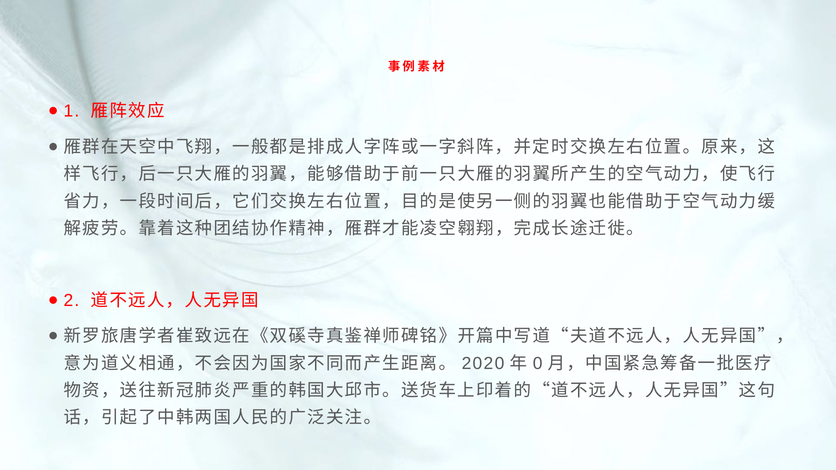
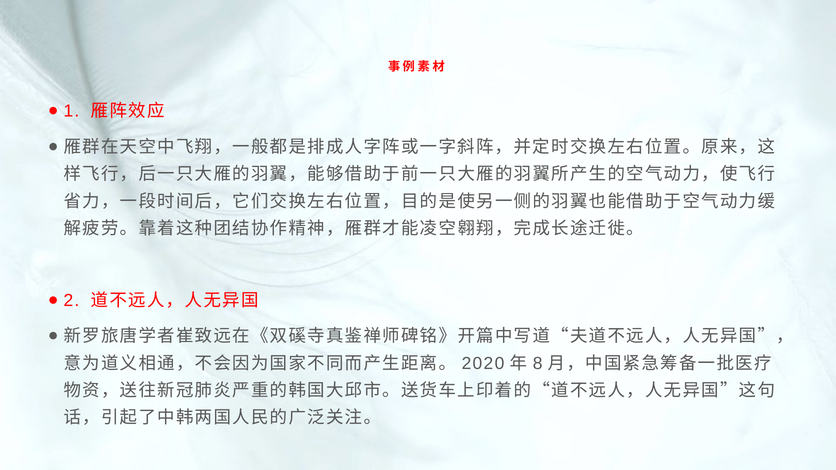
0: 0 -> 8 (538, 364)
